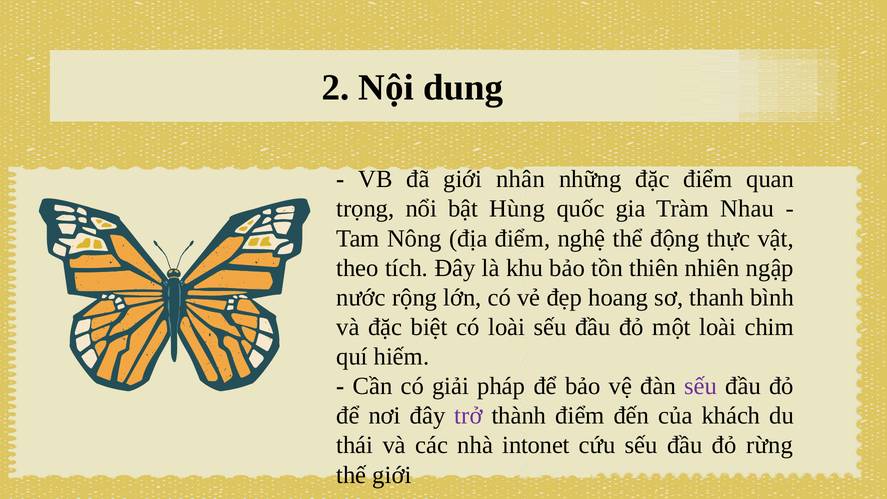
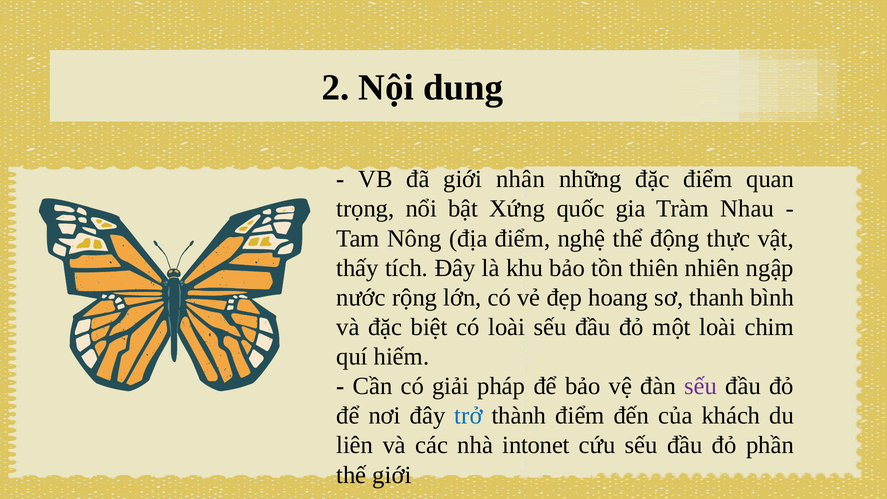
Hùng: Hùng -> Xứng (517, 209)
theo: theo -> thấy (357, 268)
trở colour: purple -> blue (468, 416)
thái: thái -> liên (355, 445)
rừng: rừng -> phần (770, 445)
